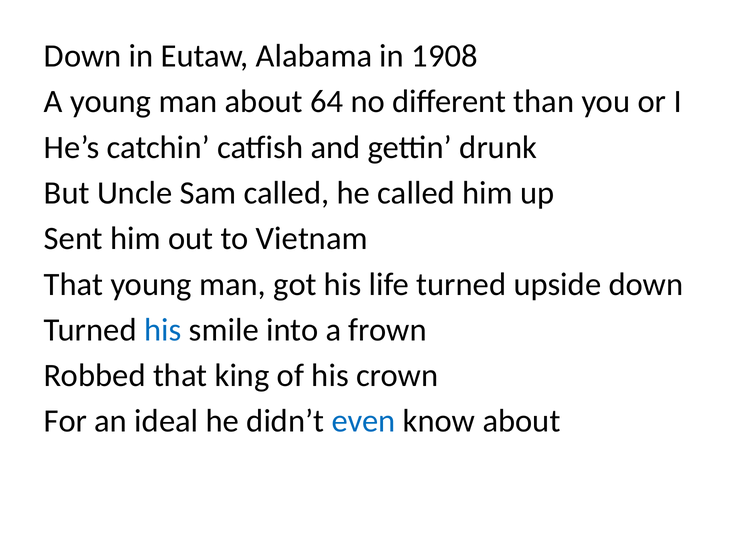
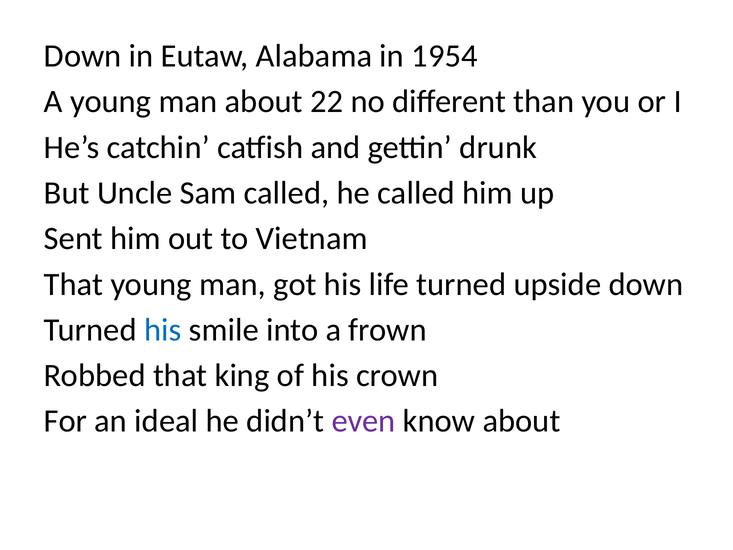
1908: 1908 -> 1954 (445, 56)
64: 64 -> 22 (327, 102)
even colour: blue -> purple (364, 421)
